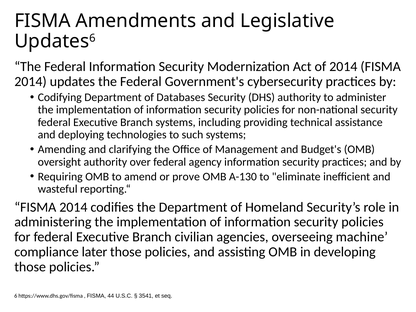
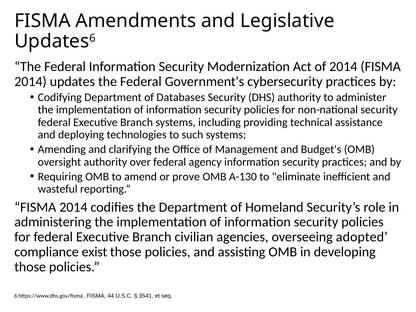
machine: machine -> adopted (362, 237)
later: later -> exist (95, 252)
